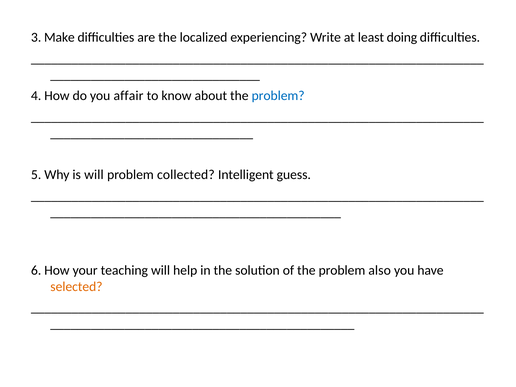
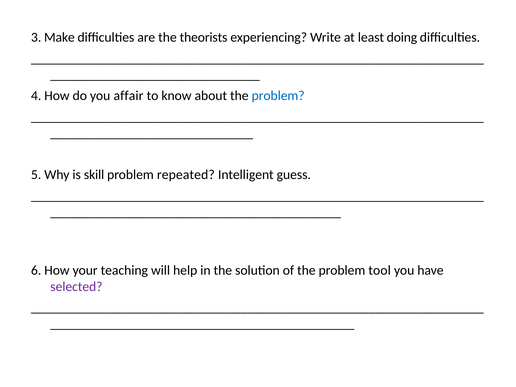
localized: localized -> theorists (204, 37)
is will: will -> skill (94, 175)
collected: collected -> repeated (186, 175)
also: also -> tool (380, 270)
selected colour: orange -> purple (76, 287)
